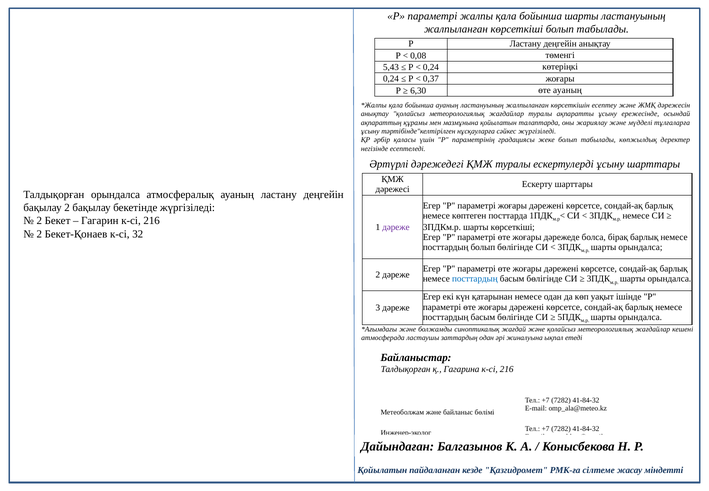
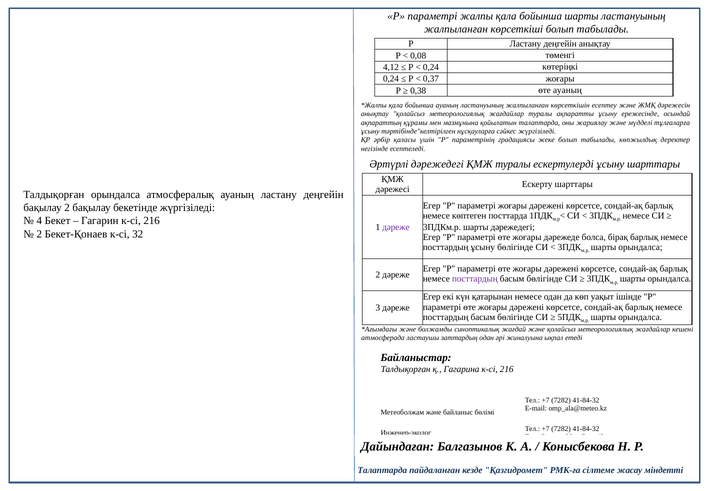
5,43: 5,43 -> 4,12 (391, 67)
6,30: 6,30 -> 0,38 (418, 91)
2: 2 -> 4 (39, 221)
шарты көрсеткіші: көрсеткіші -> дәрежедегі (513, 227)
посттардың болып: болып -> ұсыну (483, 247)
посттардың colour: blue -> purple (475, 279)
Қойылатын: Қойылатын -> Талаптарда (382, 470)
